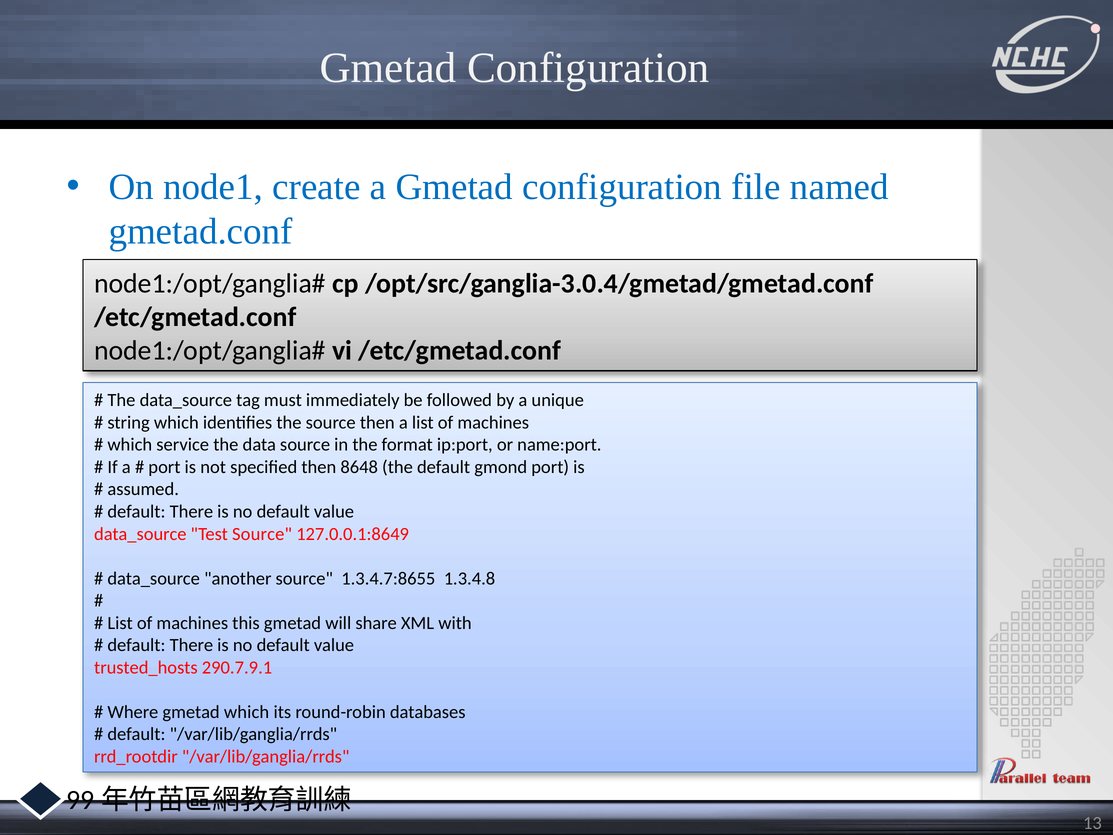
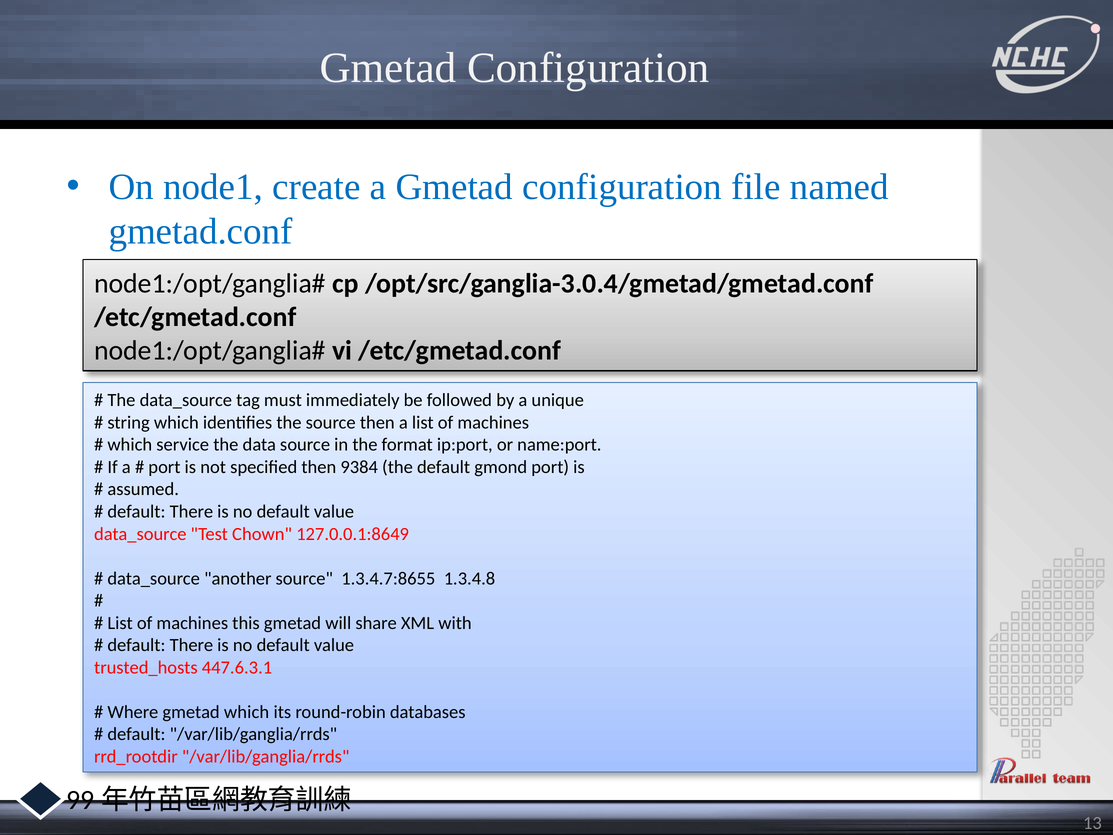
8648: 8648 -> 9384 (359, 467)
Test Source: Source -> Chown (262, 534)
290.7.9.1: 290.7.9.1 -> 447.6.3.1 (237, 667)
